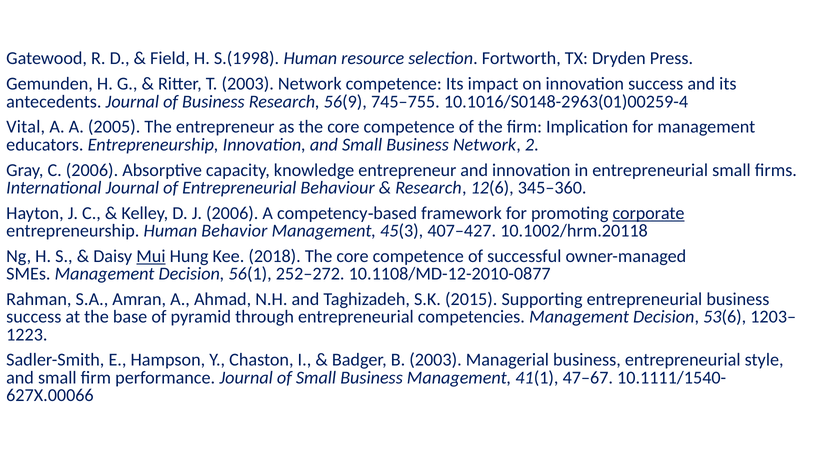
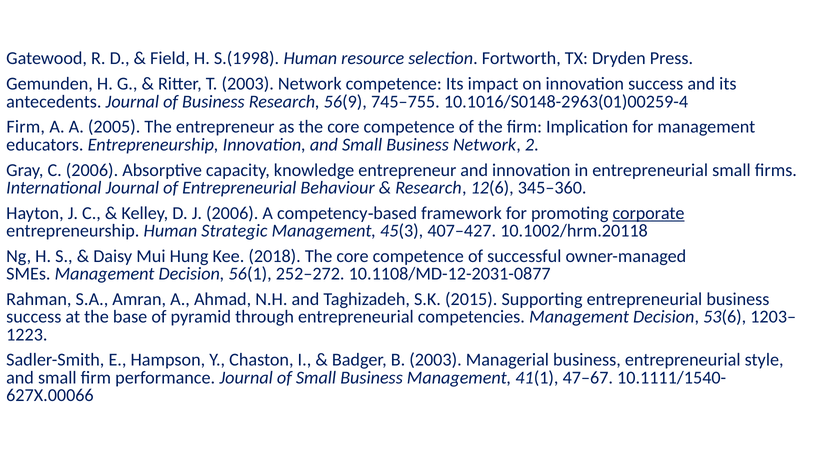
Vital: Vital -> Firm (26, 127)
Behavior: Behavior -> Strategic (234, 231)
Mui underline: present -> none (151, 256)
10.1108/MD-12-2010-0877: 10.1108/MD-12-2010-0877 -> 10.1108/MD-12-2031-0877 (450, 274)
